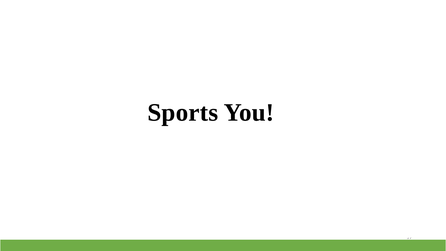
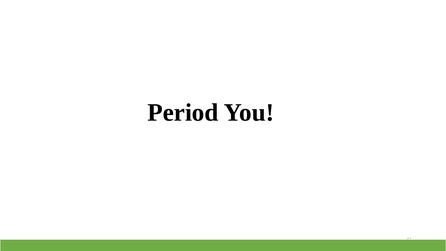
Sports: Sports -> Period (183, 113)
